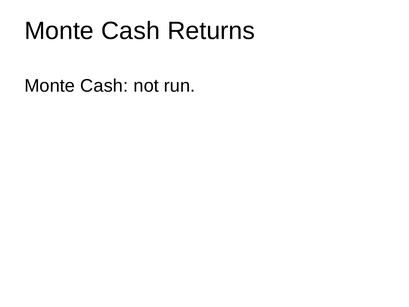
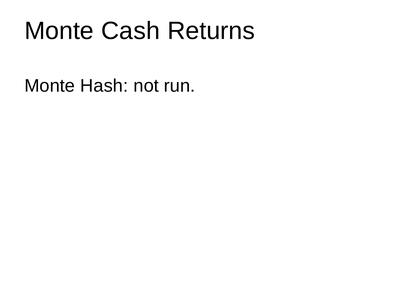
Cash: Cash -> Hash (104, 86)
